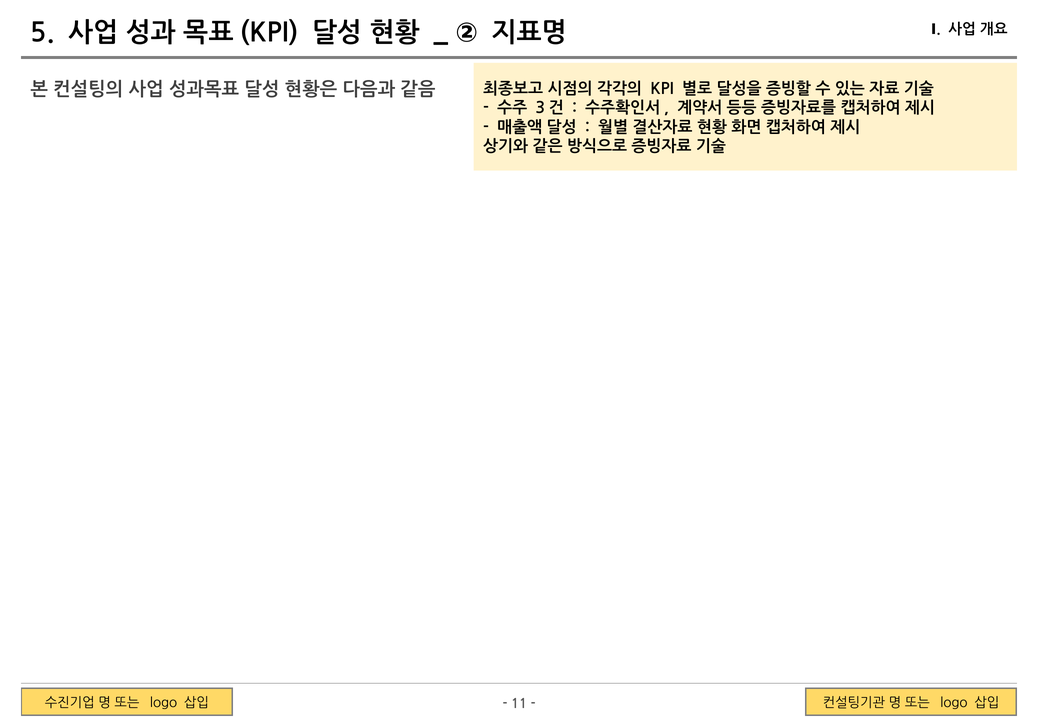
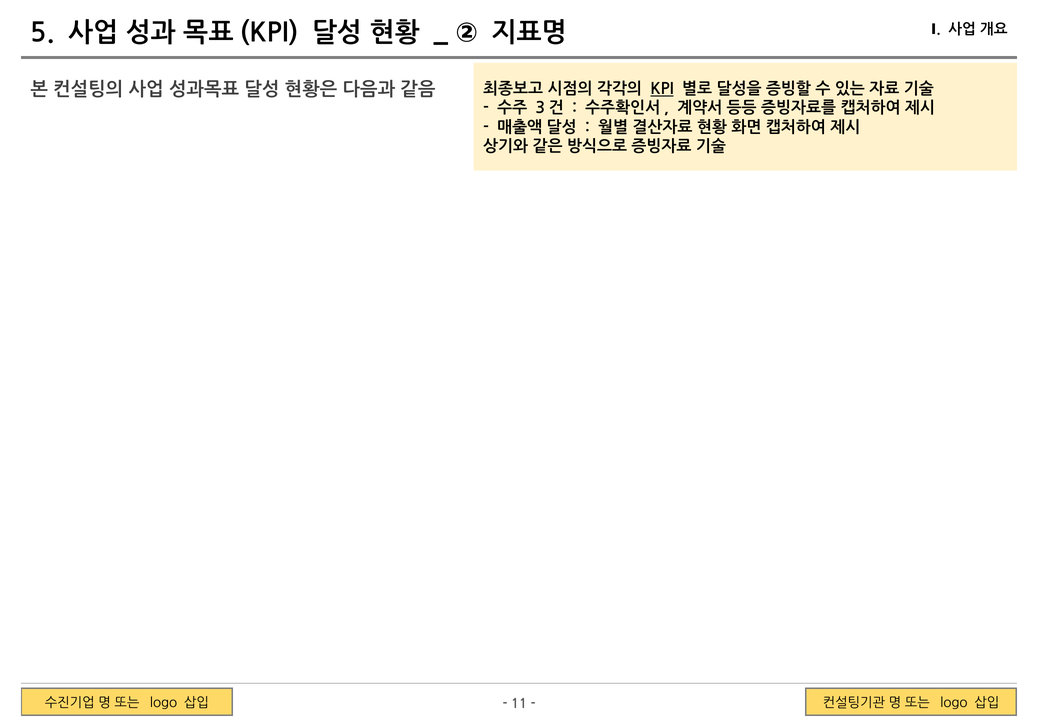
KPI underline: none -> present (662, 89)
